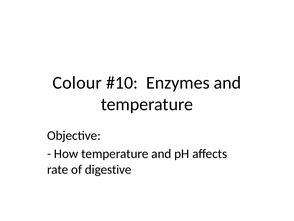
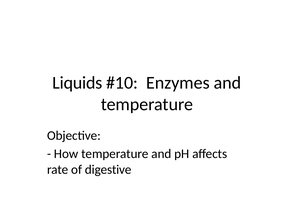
Colour: Colour -> Liquids (77, 83)
